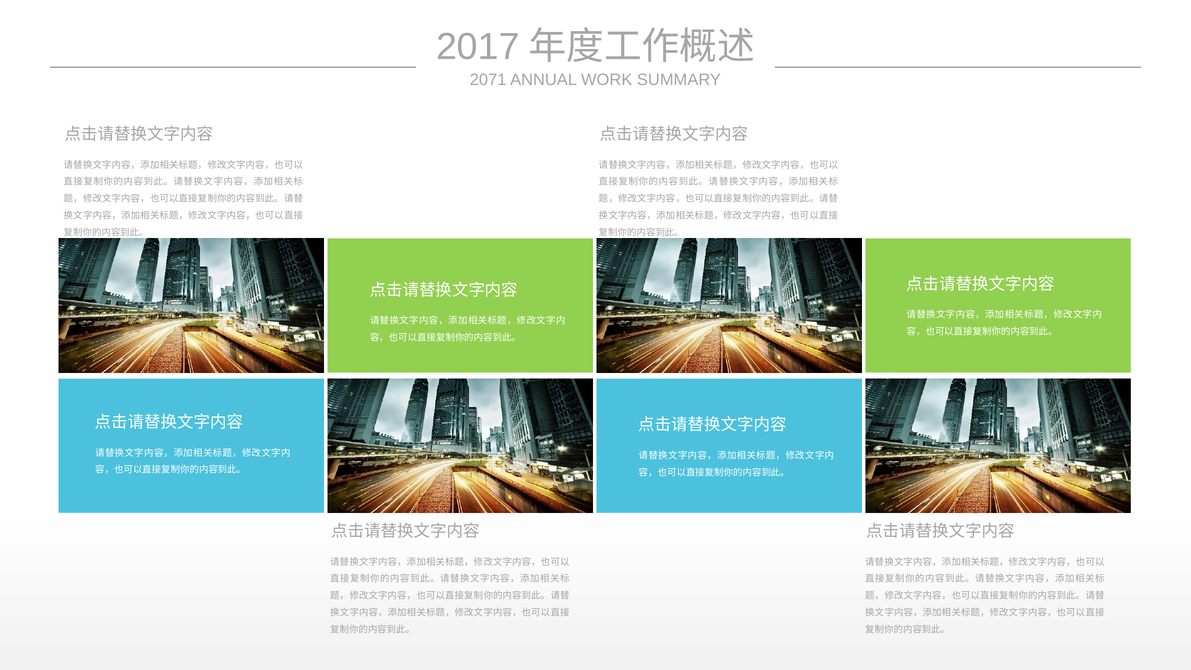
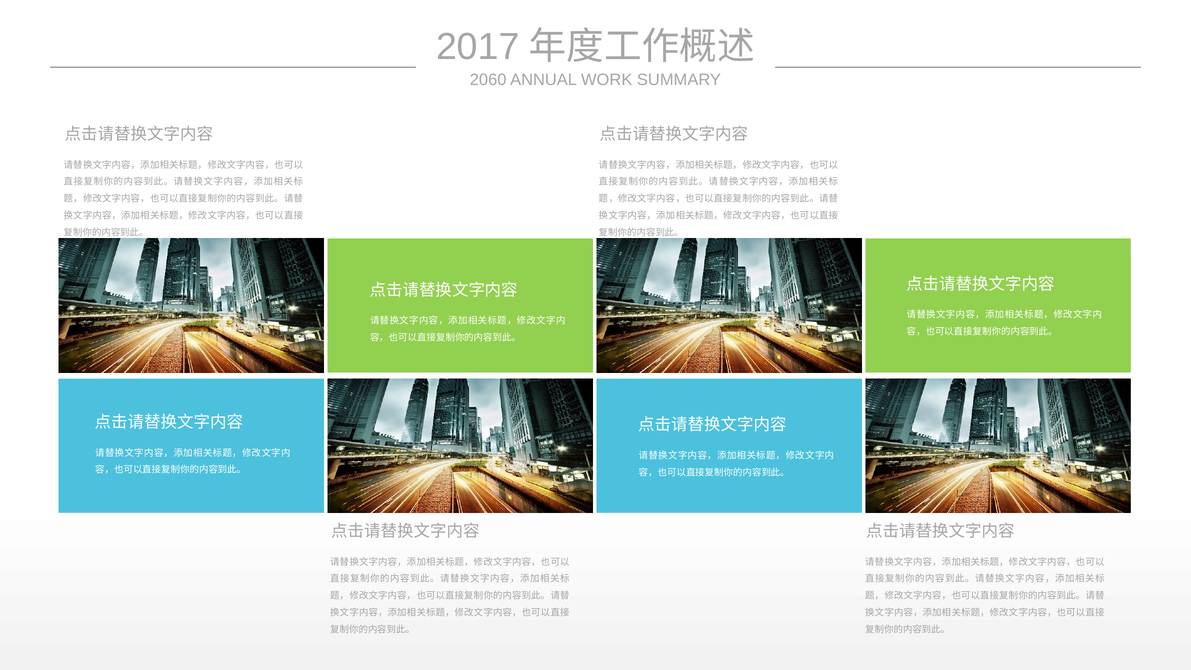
2071: 2071 -> 2060 (488, 80)
